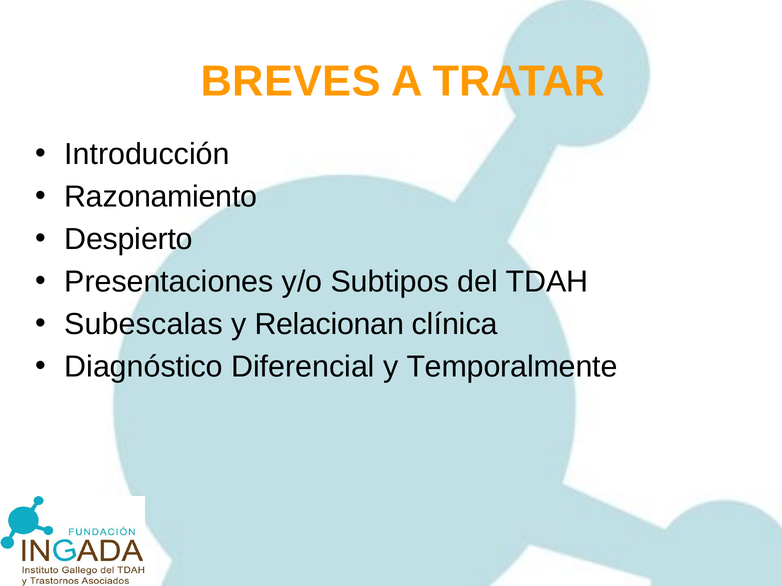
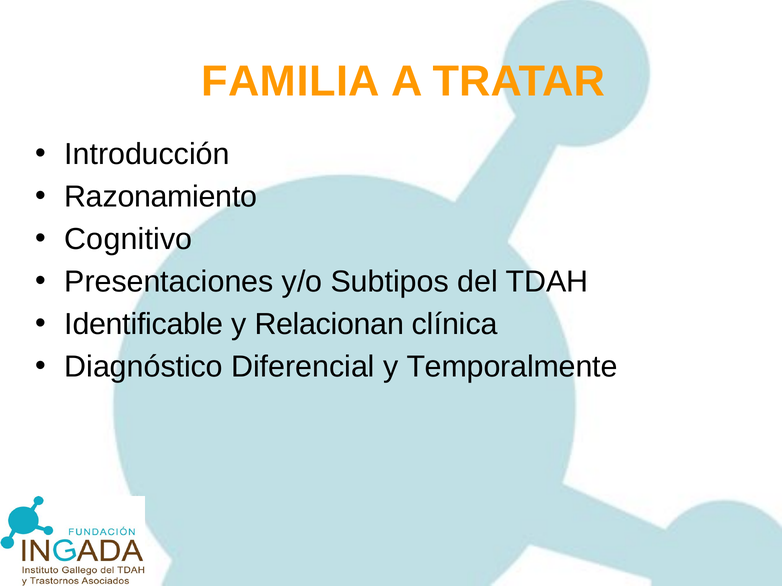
BREVES: BREVES -> FAMILIA (291, 82)
Despierto: Despierto -> Cognitivo (128, 240)
Subescalas: Subescalas -> Identificable (144, 325)
